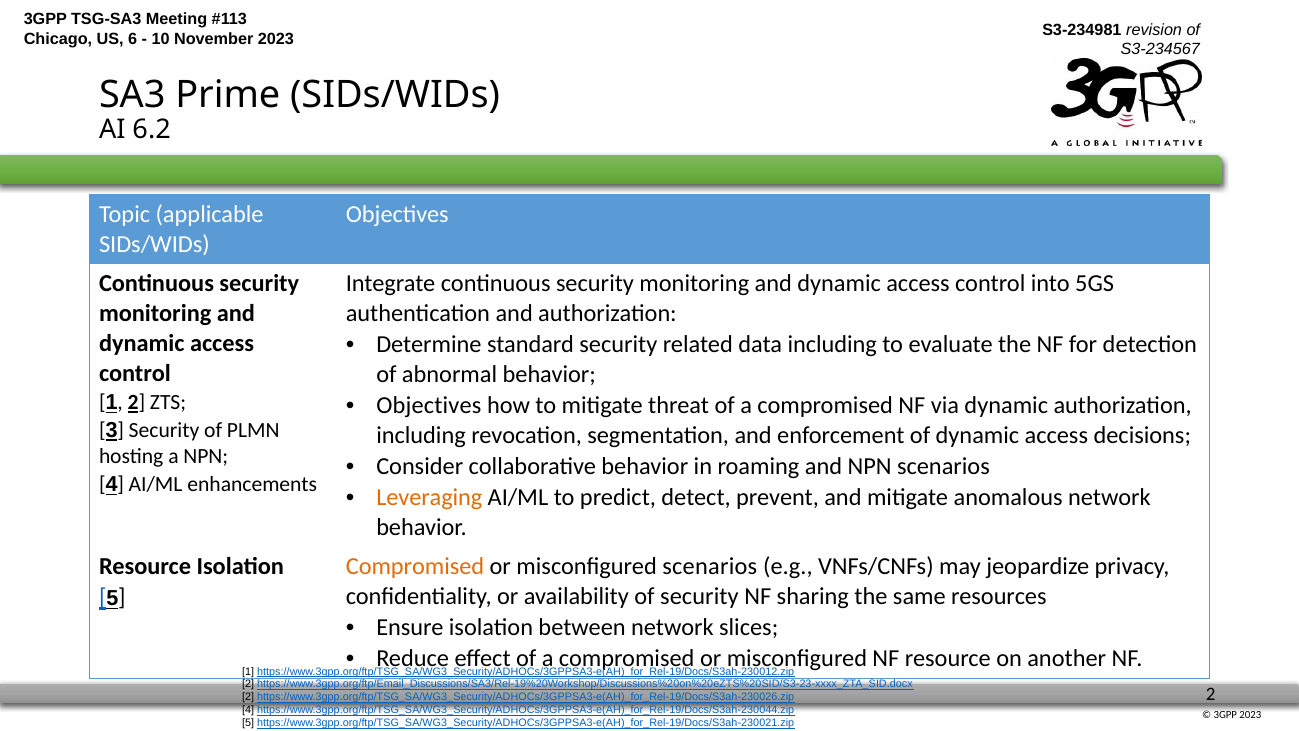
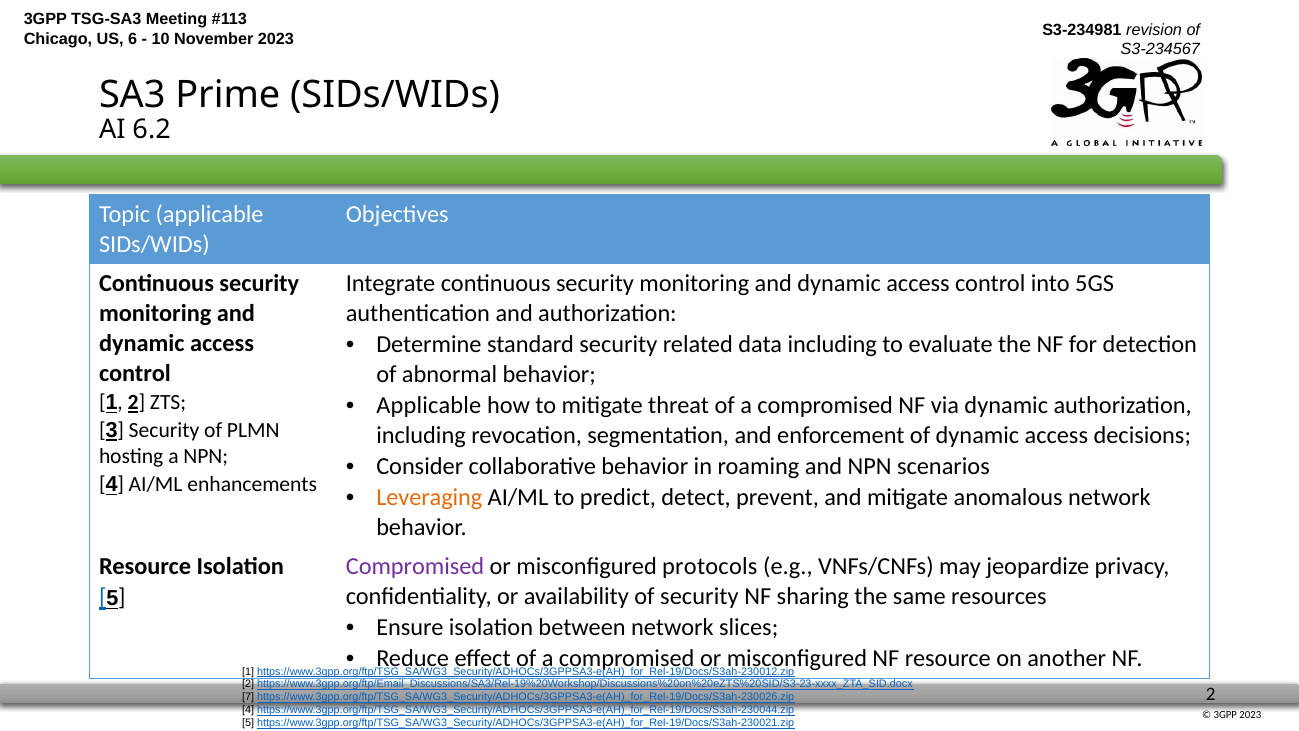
Objectives: Objectives -> Applicable (429, 405)
Compromised colour: orange -> purple (415, 566)
misconfigured scenarios: scenarios -> protocols (710, 566)
2: 2 -> 7 (248, 697)
